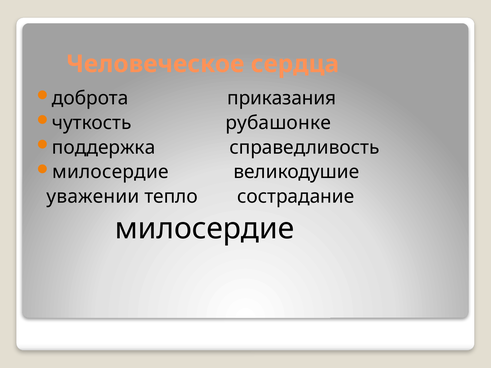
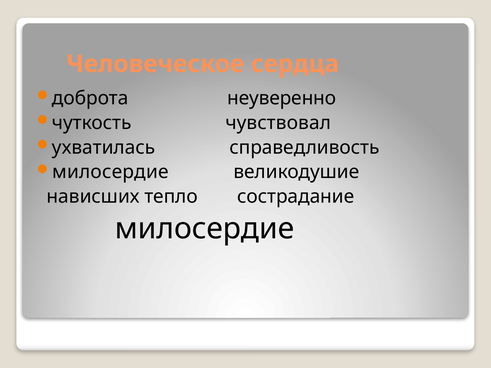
приказания: приказания -> неуверенно (282, 98)
рубашонке: рубашонке -> чувствовал (278, 123)
поддержка: поддержка -> ухватилась (104, 148)
уважении: уважении -> нависших (93, 197)
